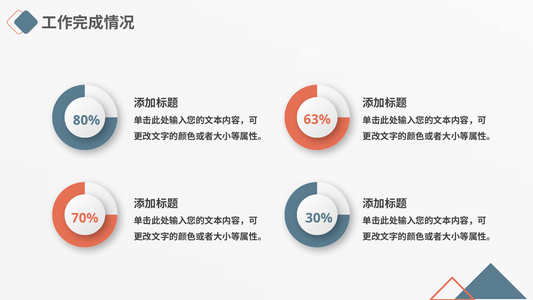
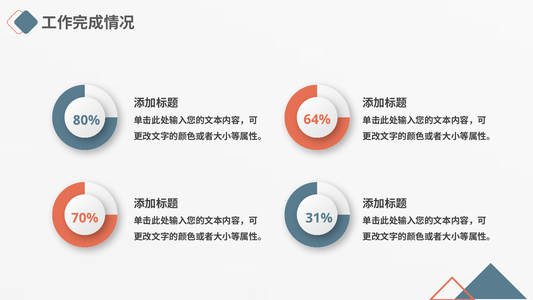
63%: 63% -> 64% (317, 119)
30%: 30% -> 31% (319, 218)
